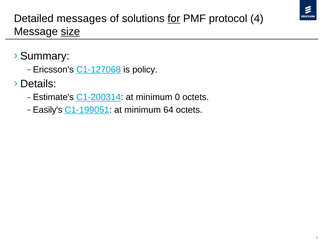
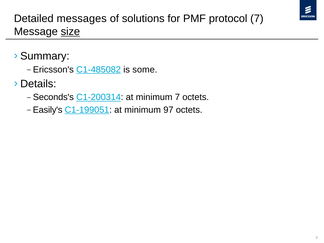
for underline: present -> none (174, 19)
protocol 4: 4 -> 7 (257, 19)
C1-127068: C1-127068 -> C1-485082 (99, 70)
policy: policy -> some (145, 70)
Estimate's: Estimate's -> Seconds's (53, 97)
minimum 0: 0 -> 7 (177, 97)
64: 64 -> 97 (168, 110)
